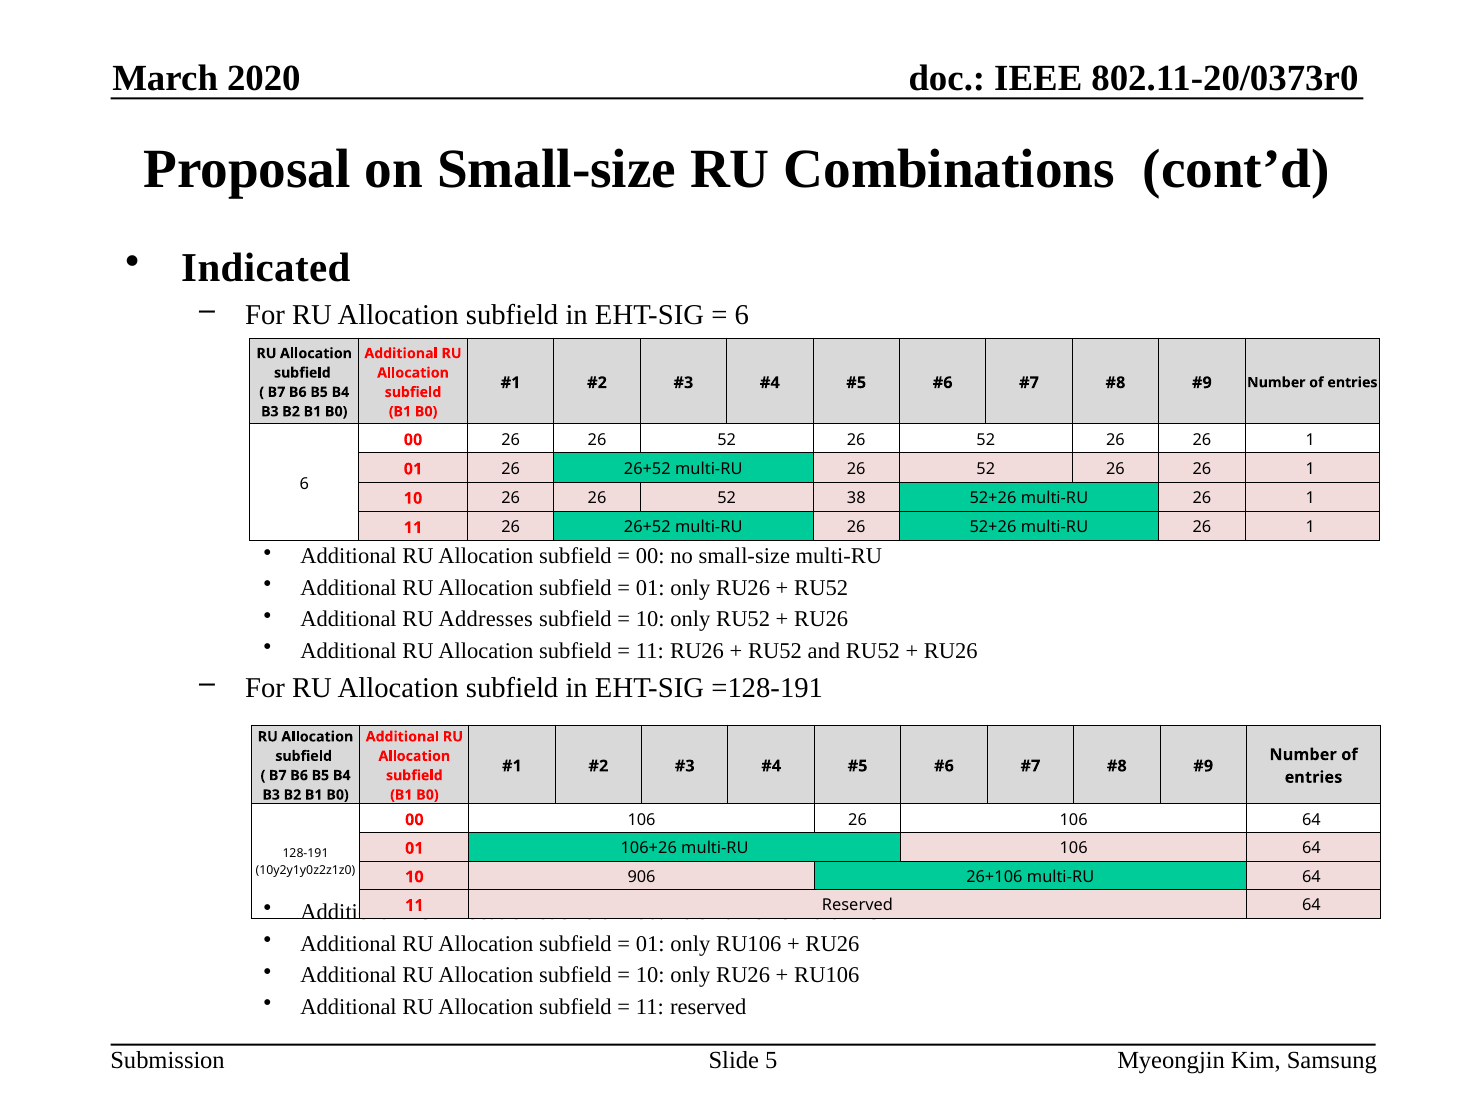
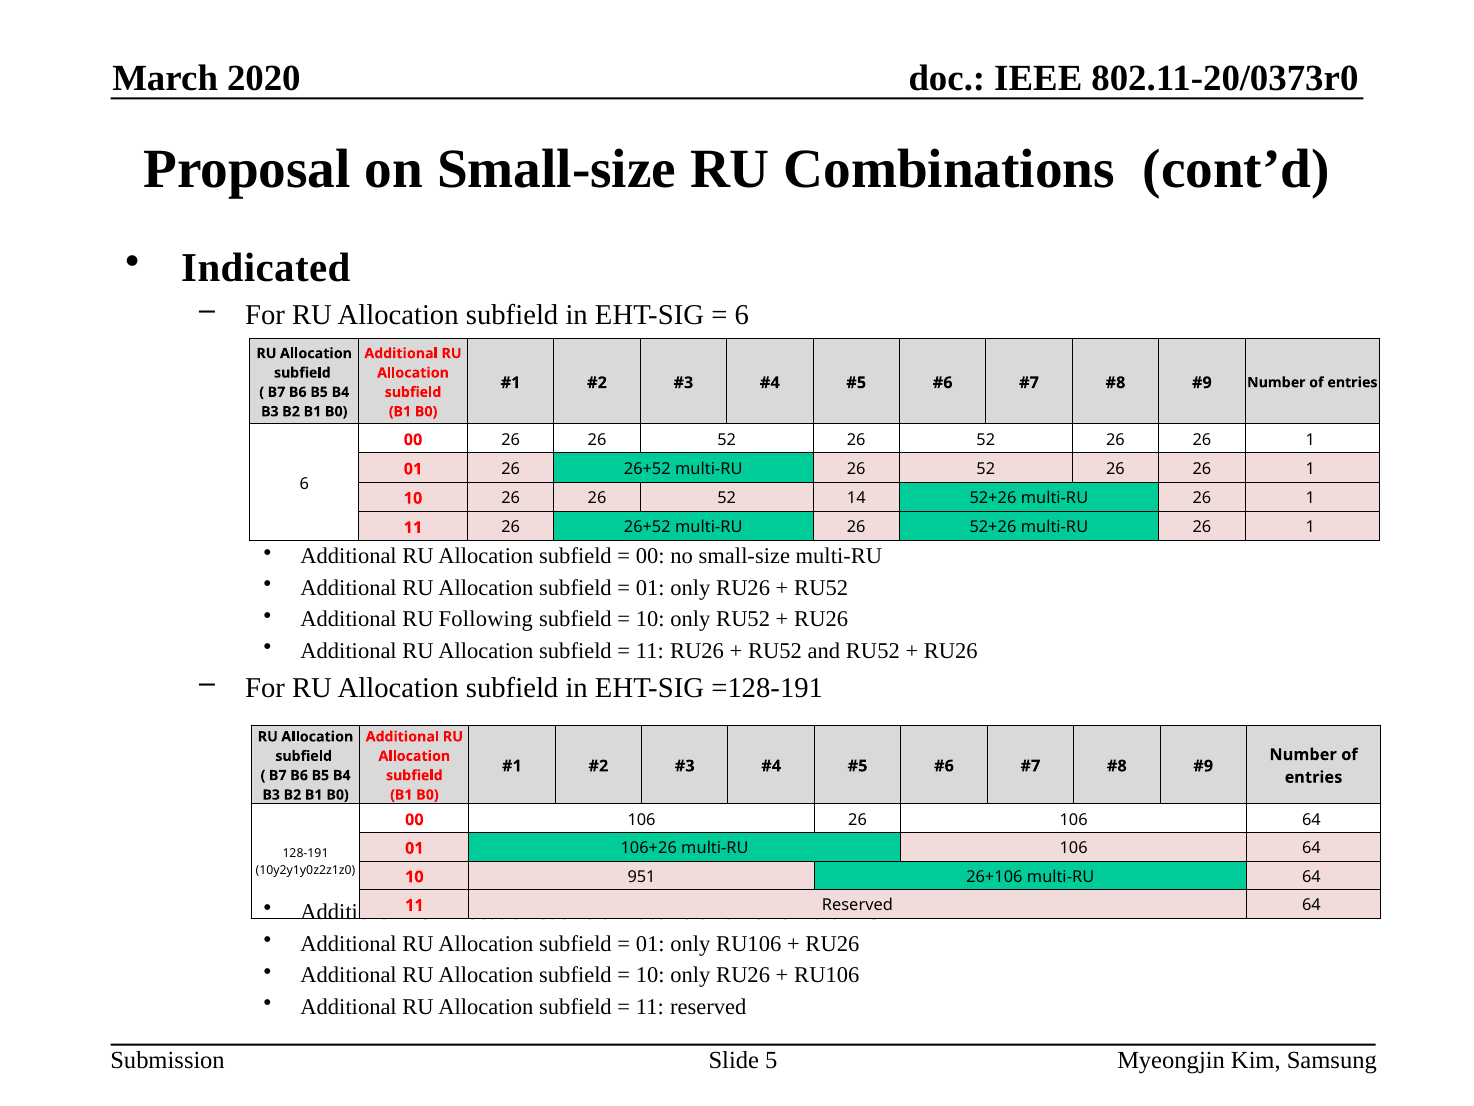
38: 38 -> 14 (856, 498)
Addresses: Addresses -> Following (486, 619)
906: 906 -> 951 (642, 877)
